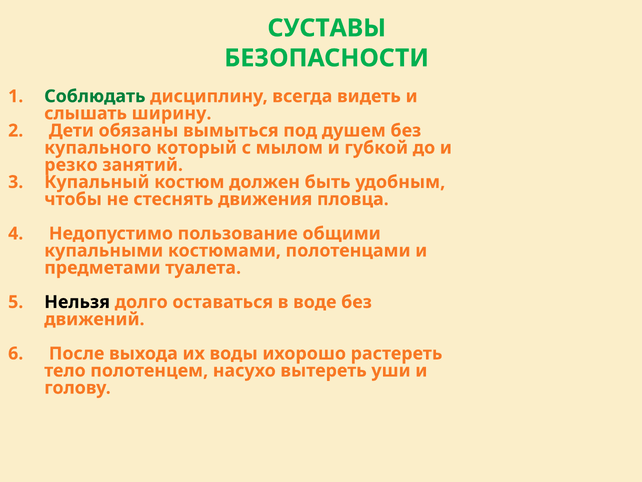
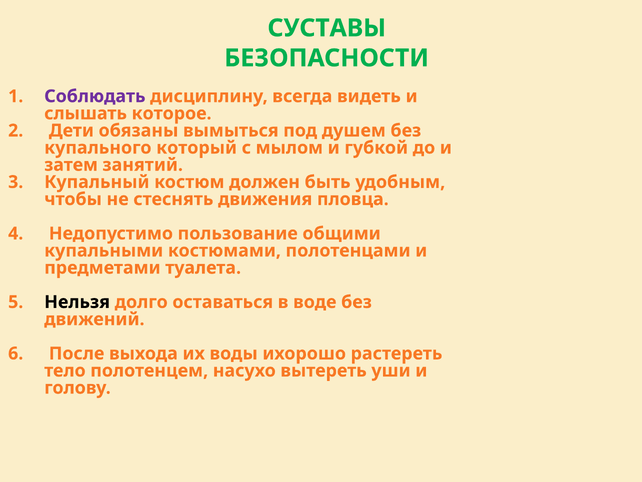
Соблюдать colour: green -> purple (95, 96)
ширину: ширину -> которое (172, 113)
резко: резко -> затем (71, 165)
